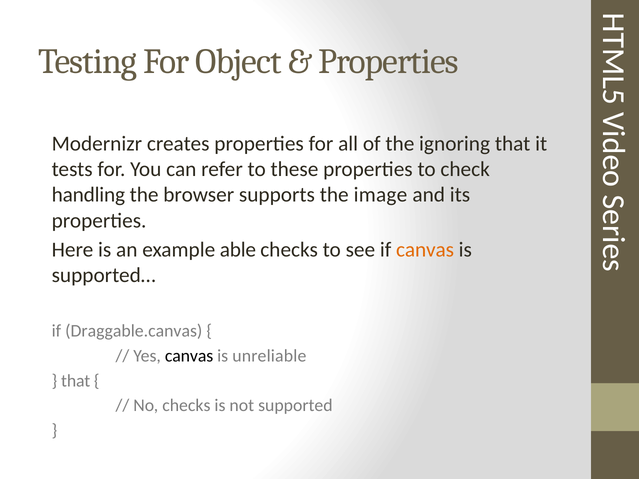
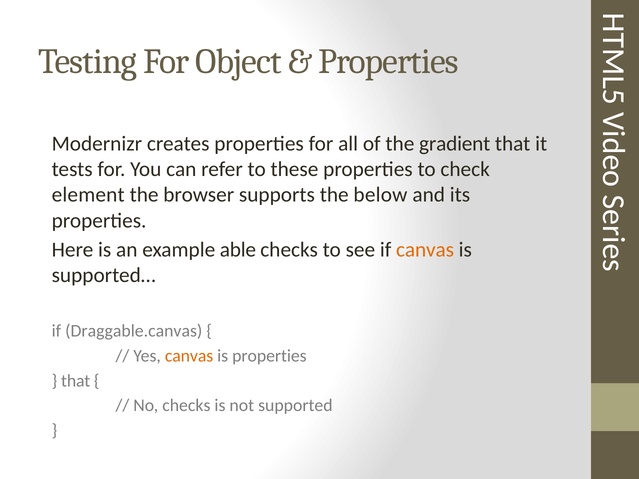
ignoring: ignoring -> gradient (455, 144)
handling: handling -> element (88, 195)
image: image -> below (380, 195)
canvas colour: black -> orange (189, 356)
is unreliable: unreliable -> properties (269, 356)
